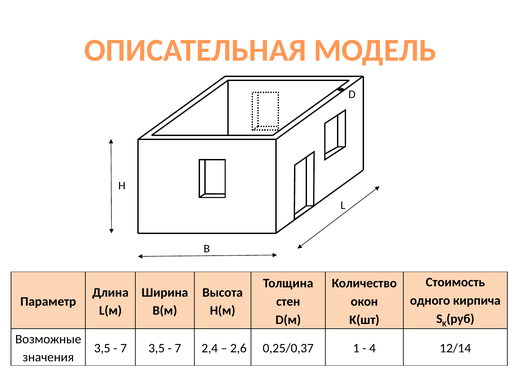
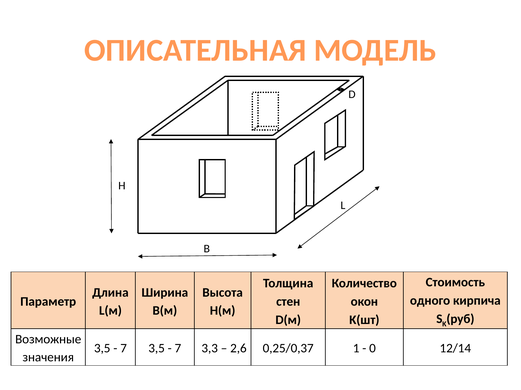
2,4: 2,4 -> 3,3 (210, 349)
4: 4 -> 0 (373, 349)
